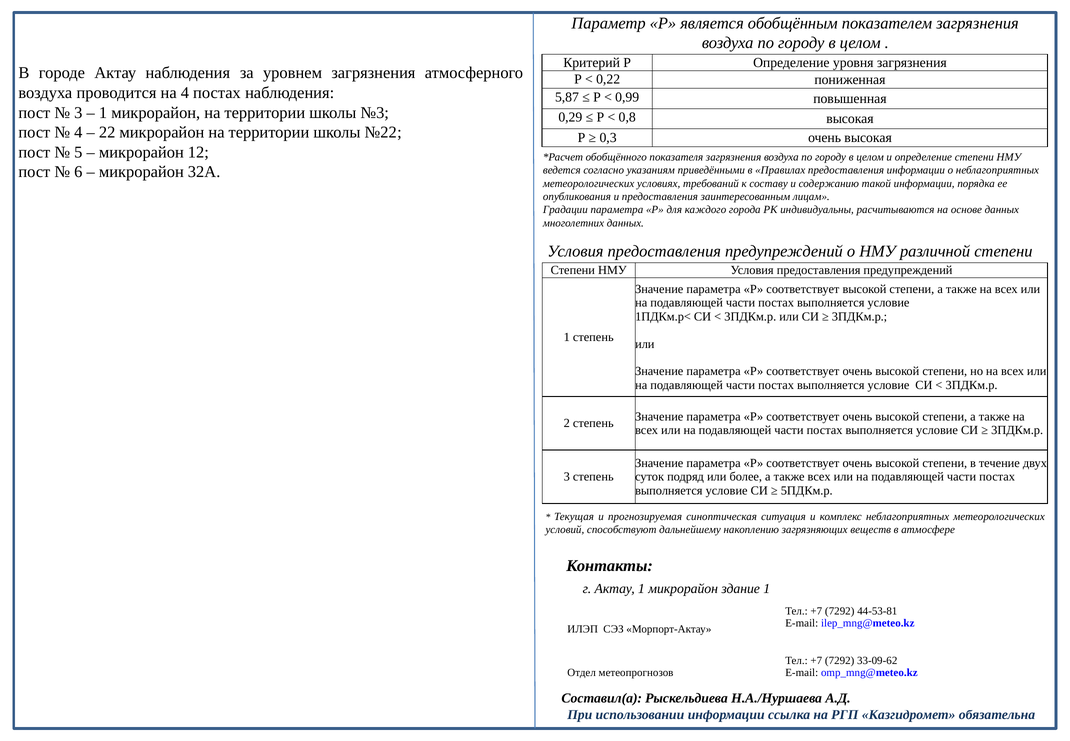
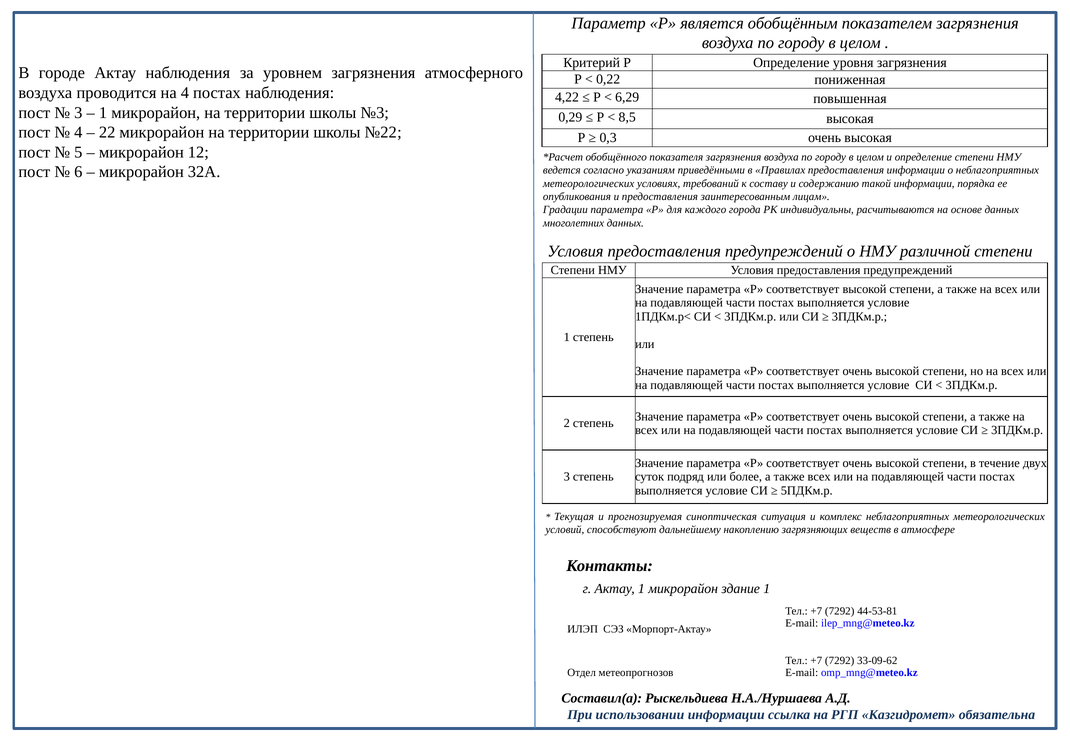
5,87: 5,87 -> 4,22 (567, 97)
0,99: 0,99 -> 6,29 (627, 97)
0,8: 0,8 -> 8,5 (627, 117)
